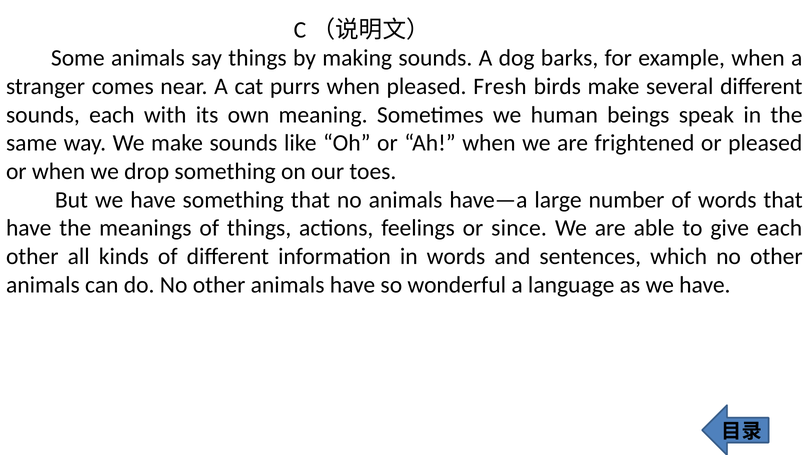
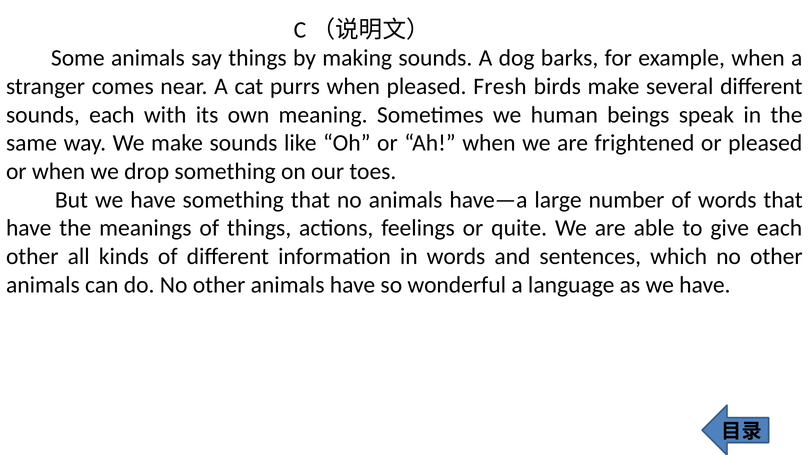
since: since -> quite (519, 228)
